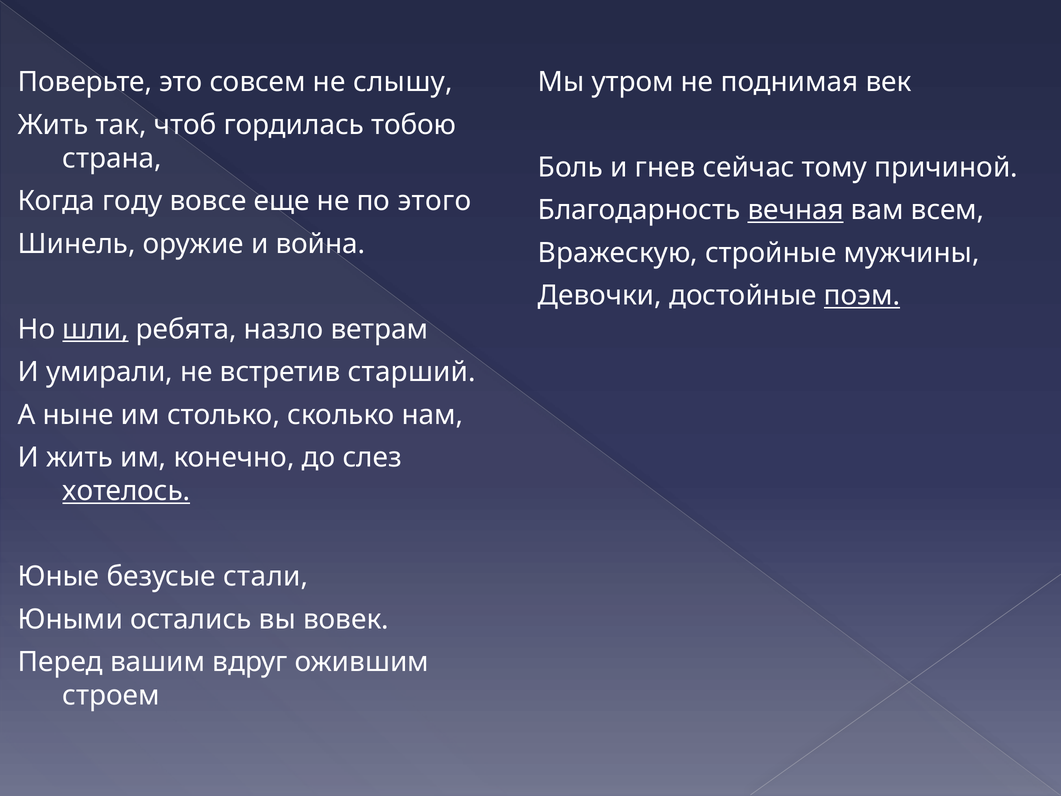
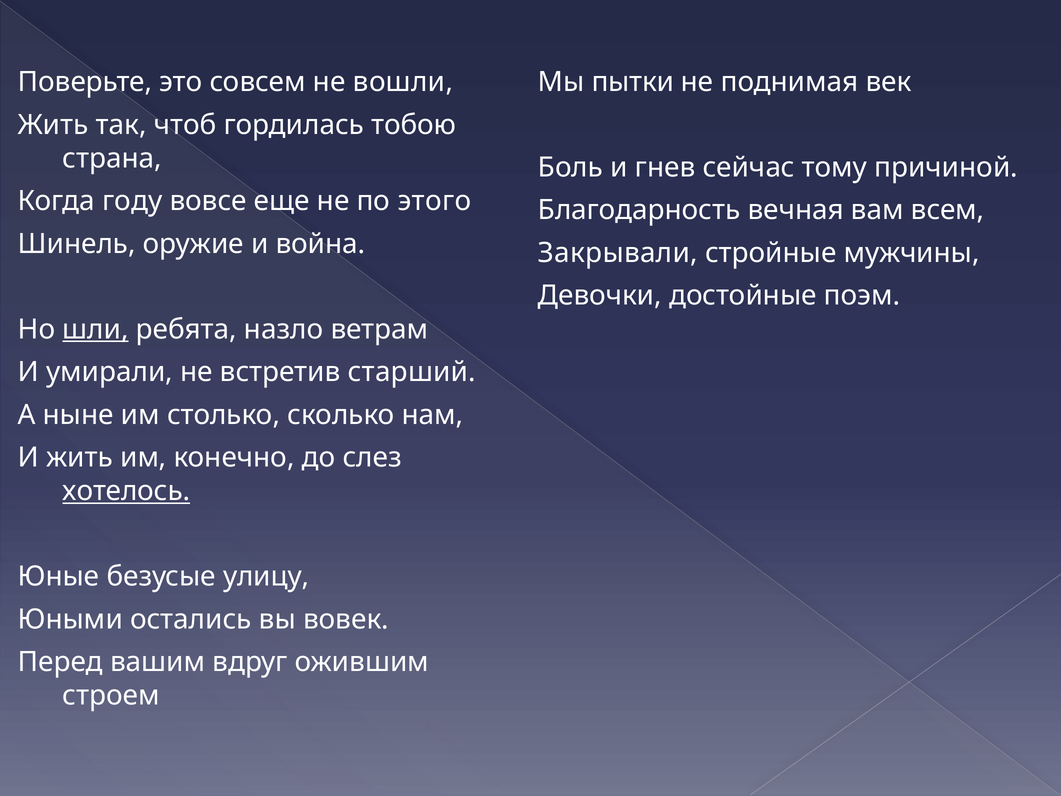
слышу: слышу -> вошли (403, 82)
утром: утром -> пытки (633, 82)
вечная underline: present -> none (796, 210)
Вражескую: Вражескую -> Закрывали (618, 253)
поэм underline: present -> none (862, 296)
стали: стали -> улицу (266, 576)
